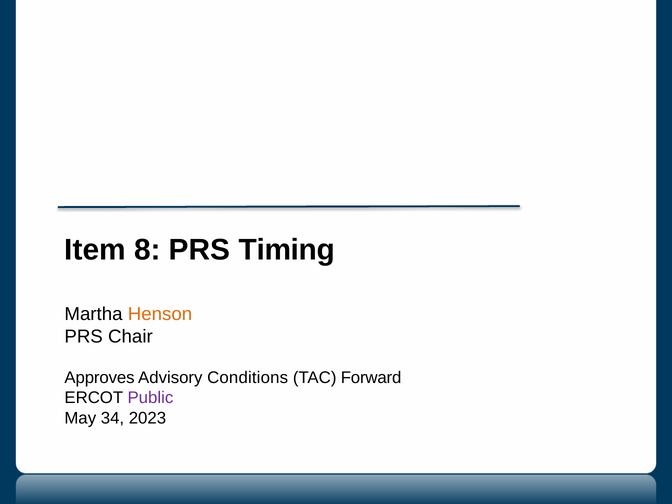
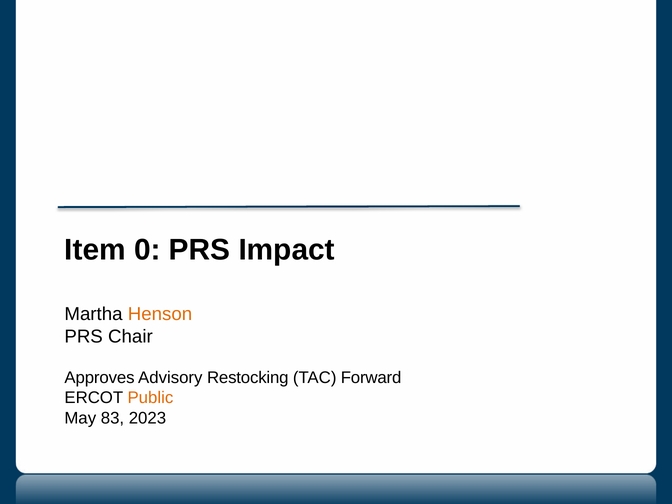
8: 8 -> 0 (147, 250)
Timing: Timing -> Impact (287, 250)
Conditions: Conditions -> Restocking (248, 378)
Public colour: purple -> orange (150, 398)
34: 34 -> 83 (112, 418)
